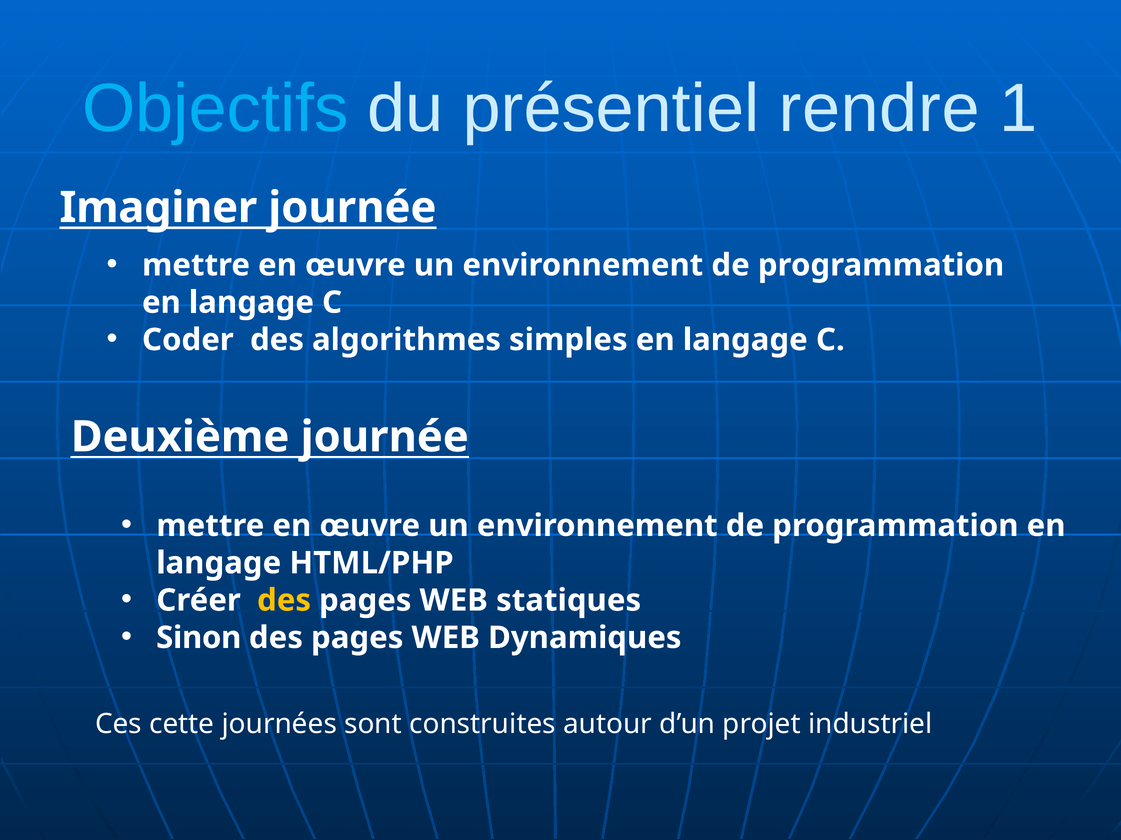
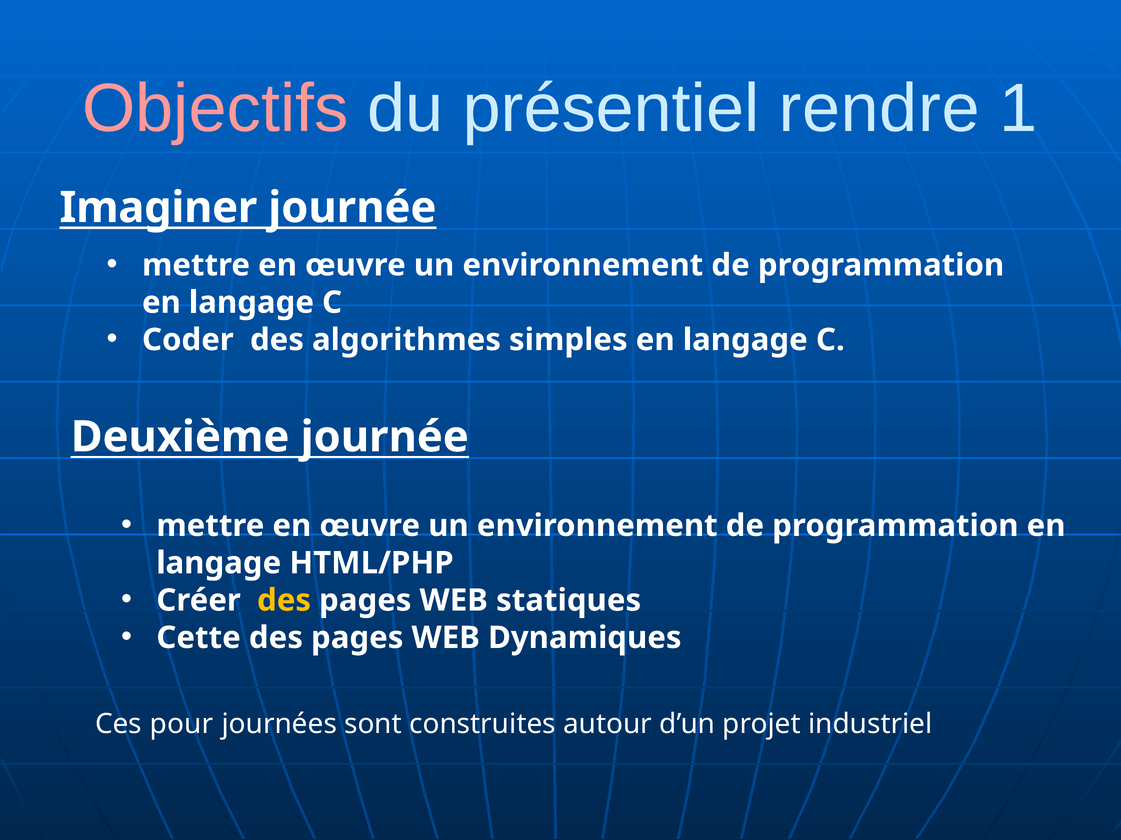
Objectifs colour: light blue -> pink (215, 109)
Sinon: Sinon -> Cette (199, 638)
cette: cette -> pour (182, 725)
